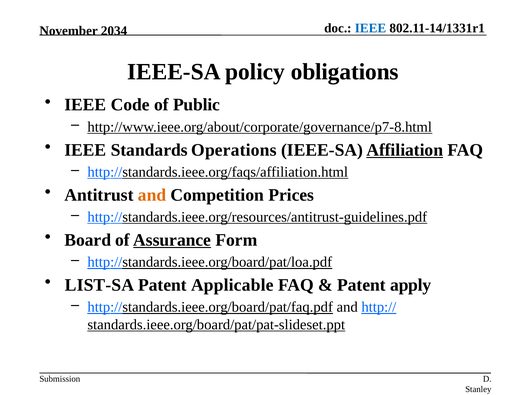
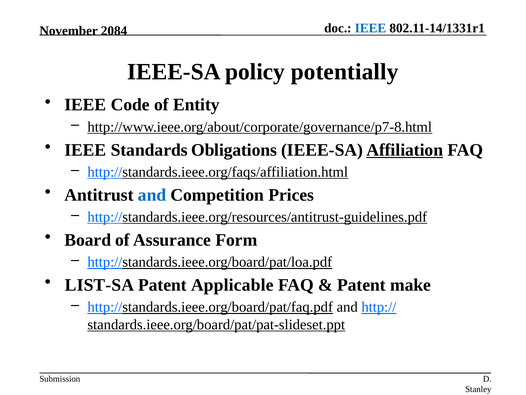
2034: 2034 -> 2084 (114, 31)
obligations: obligations -> potentially (345, 72)
Public: Public -> Entity (196, 105)
Operations: Operations -> Obligations (234, 150)
and colour: orange -> blue (152, 195)
Assurance underline: present -> none (172, 240)
apply: apply -> make (411, 285)
